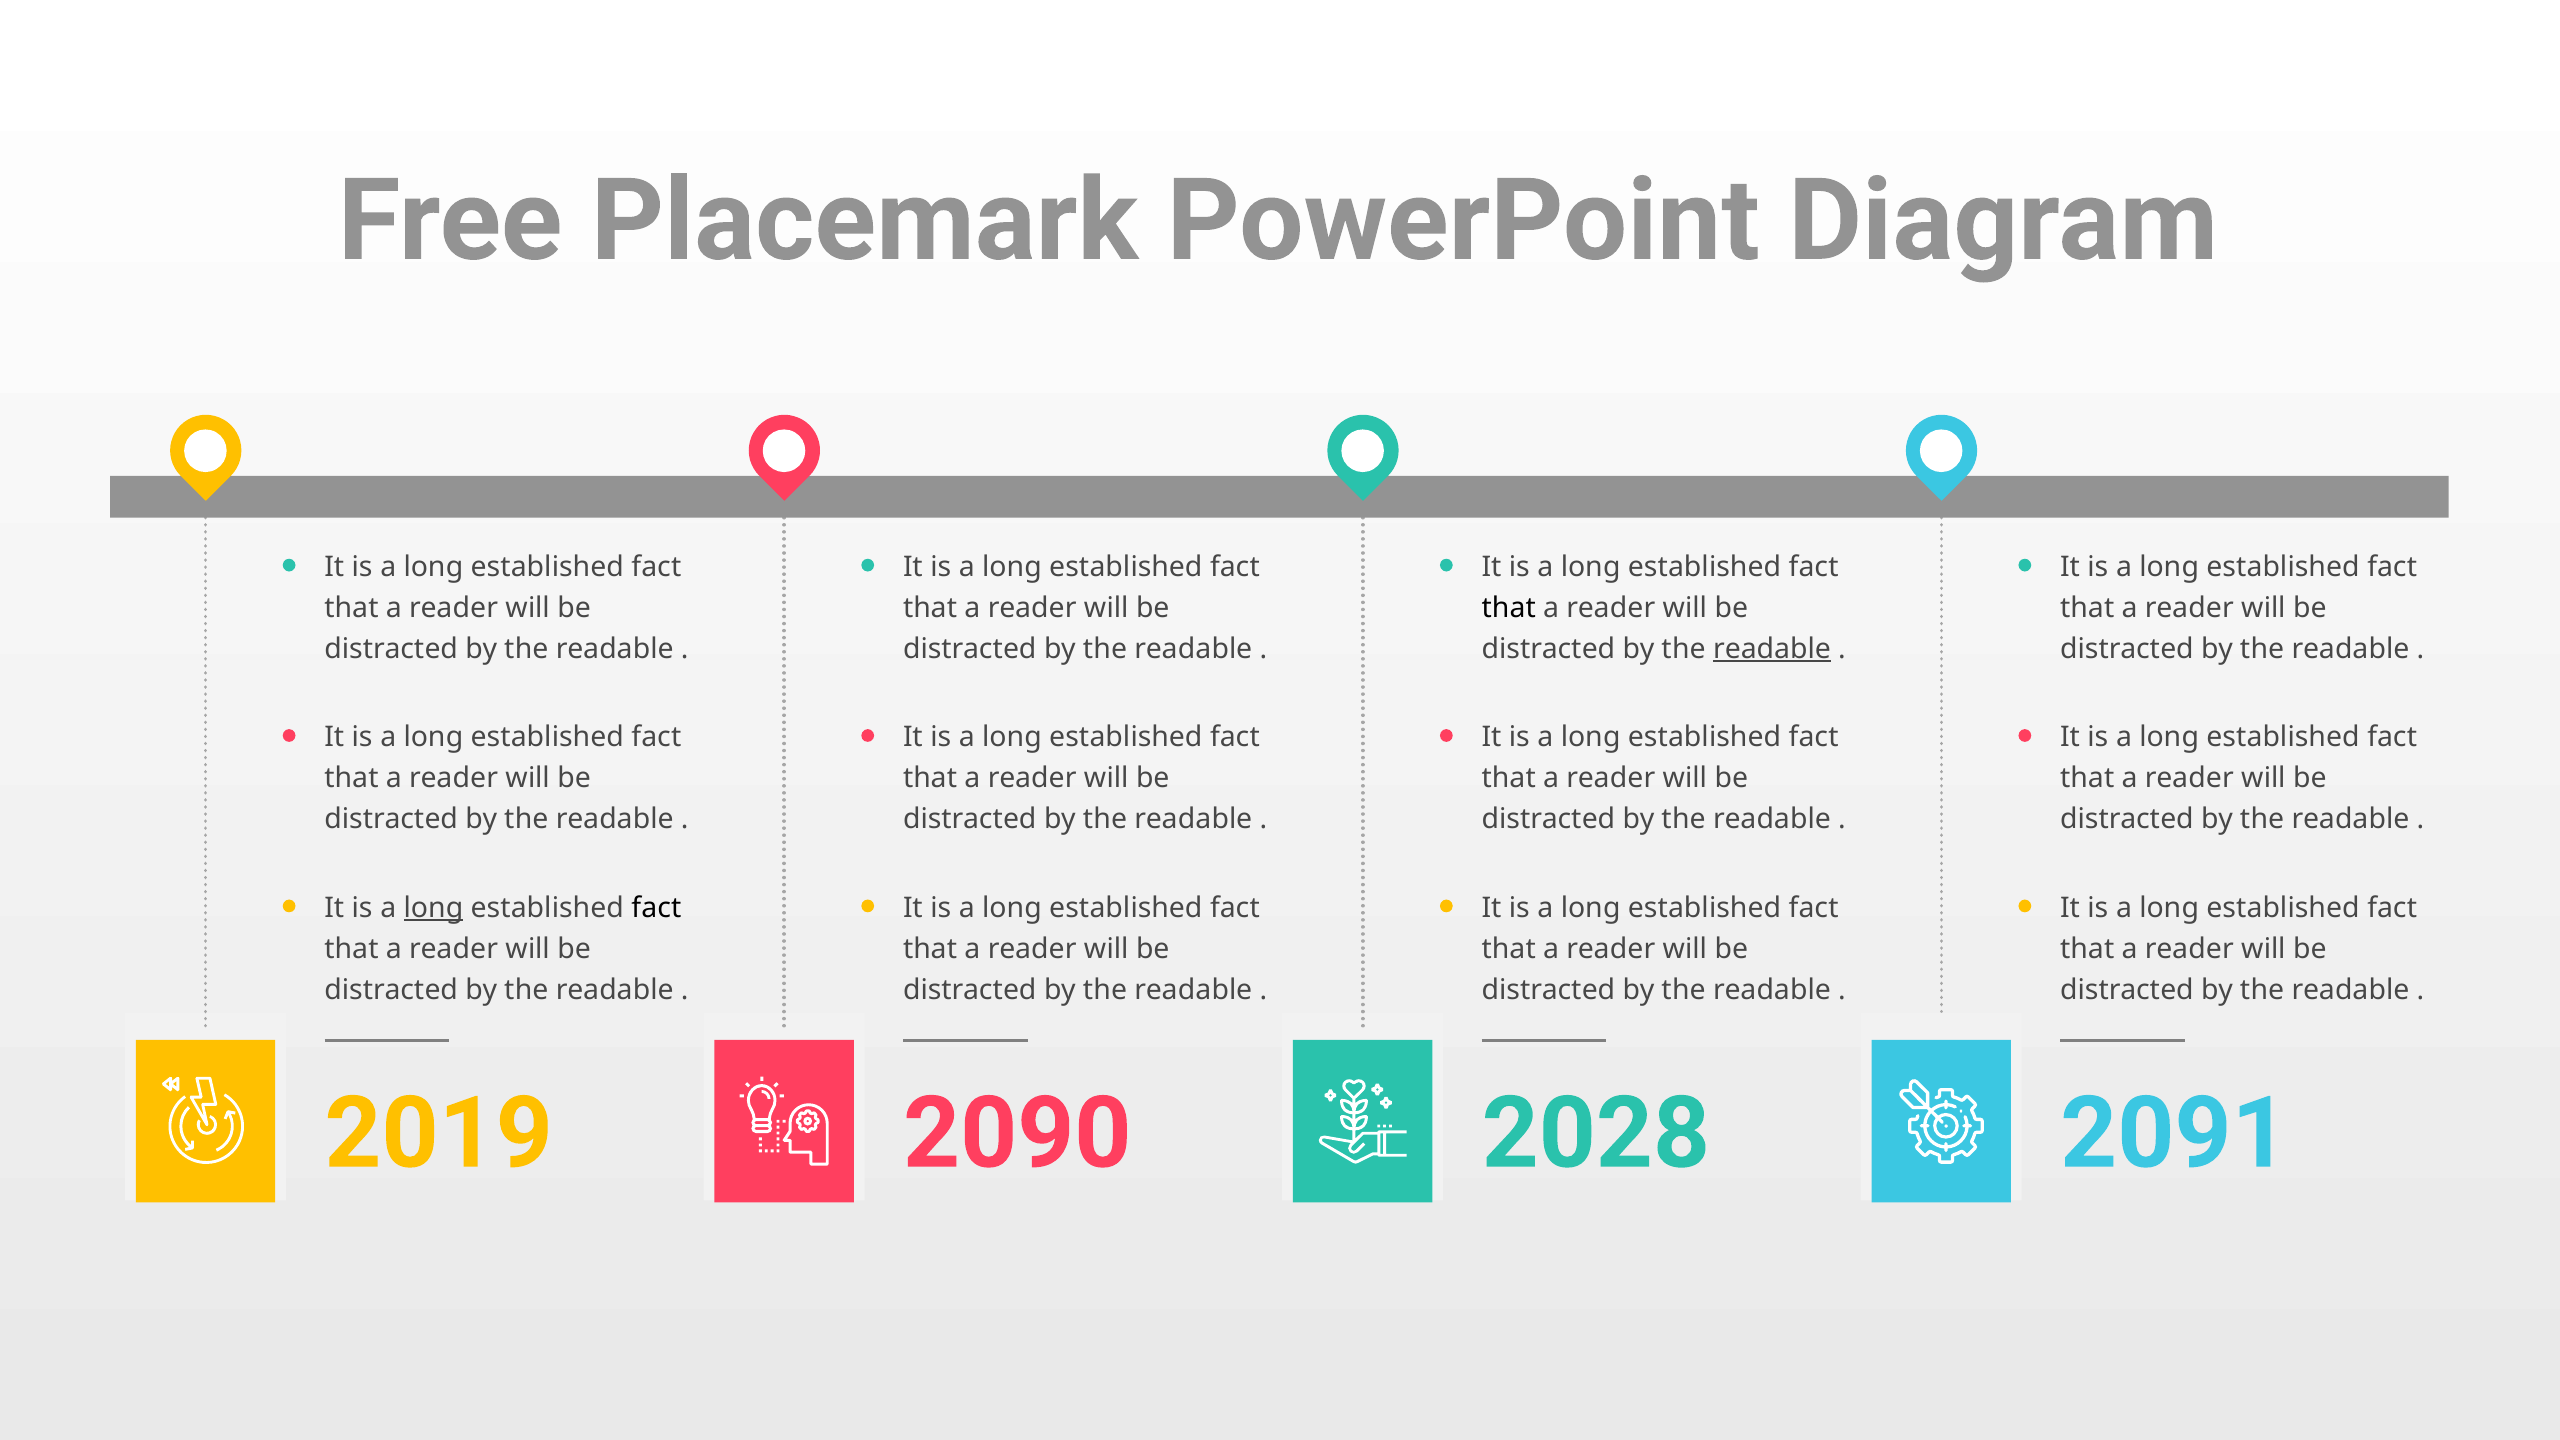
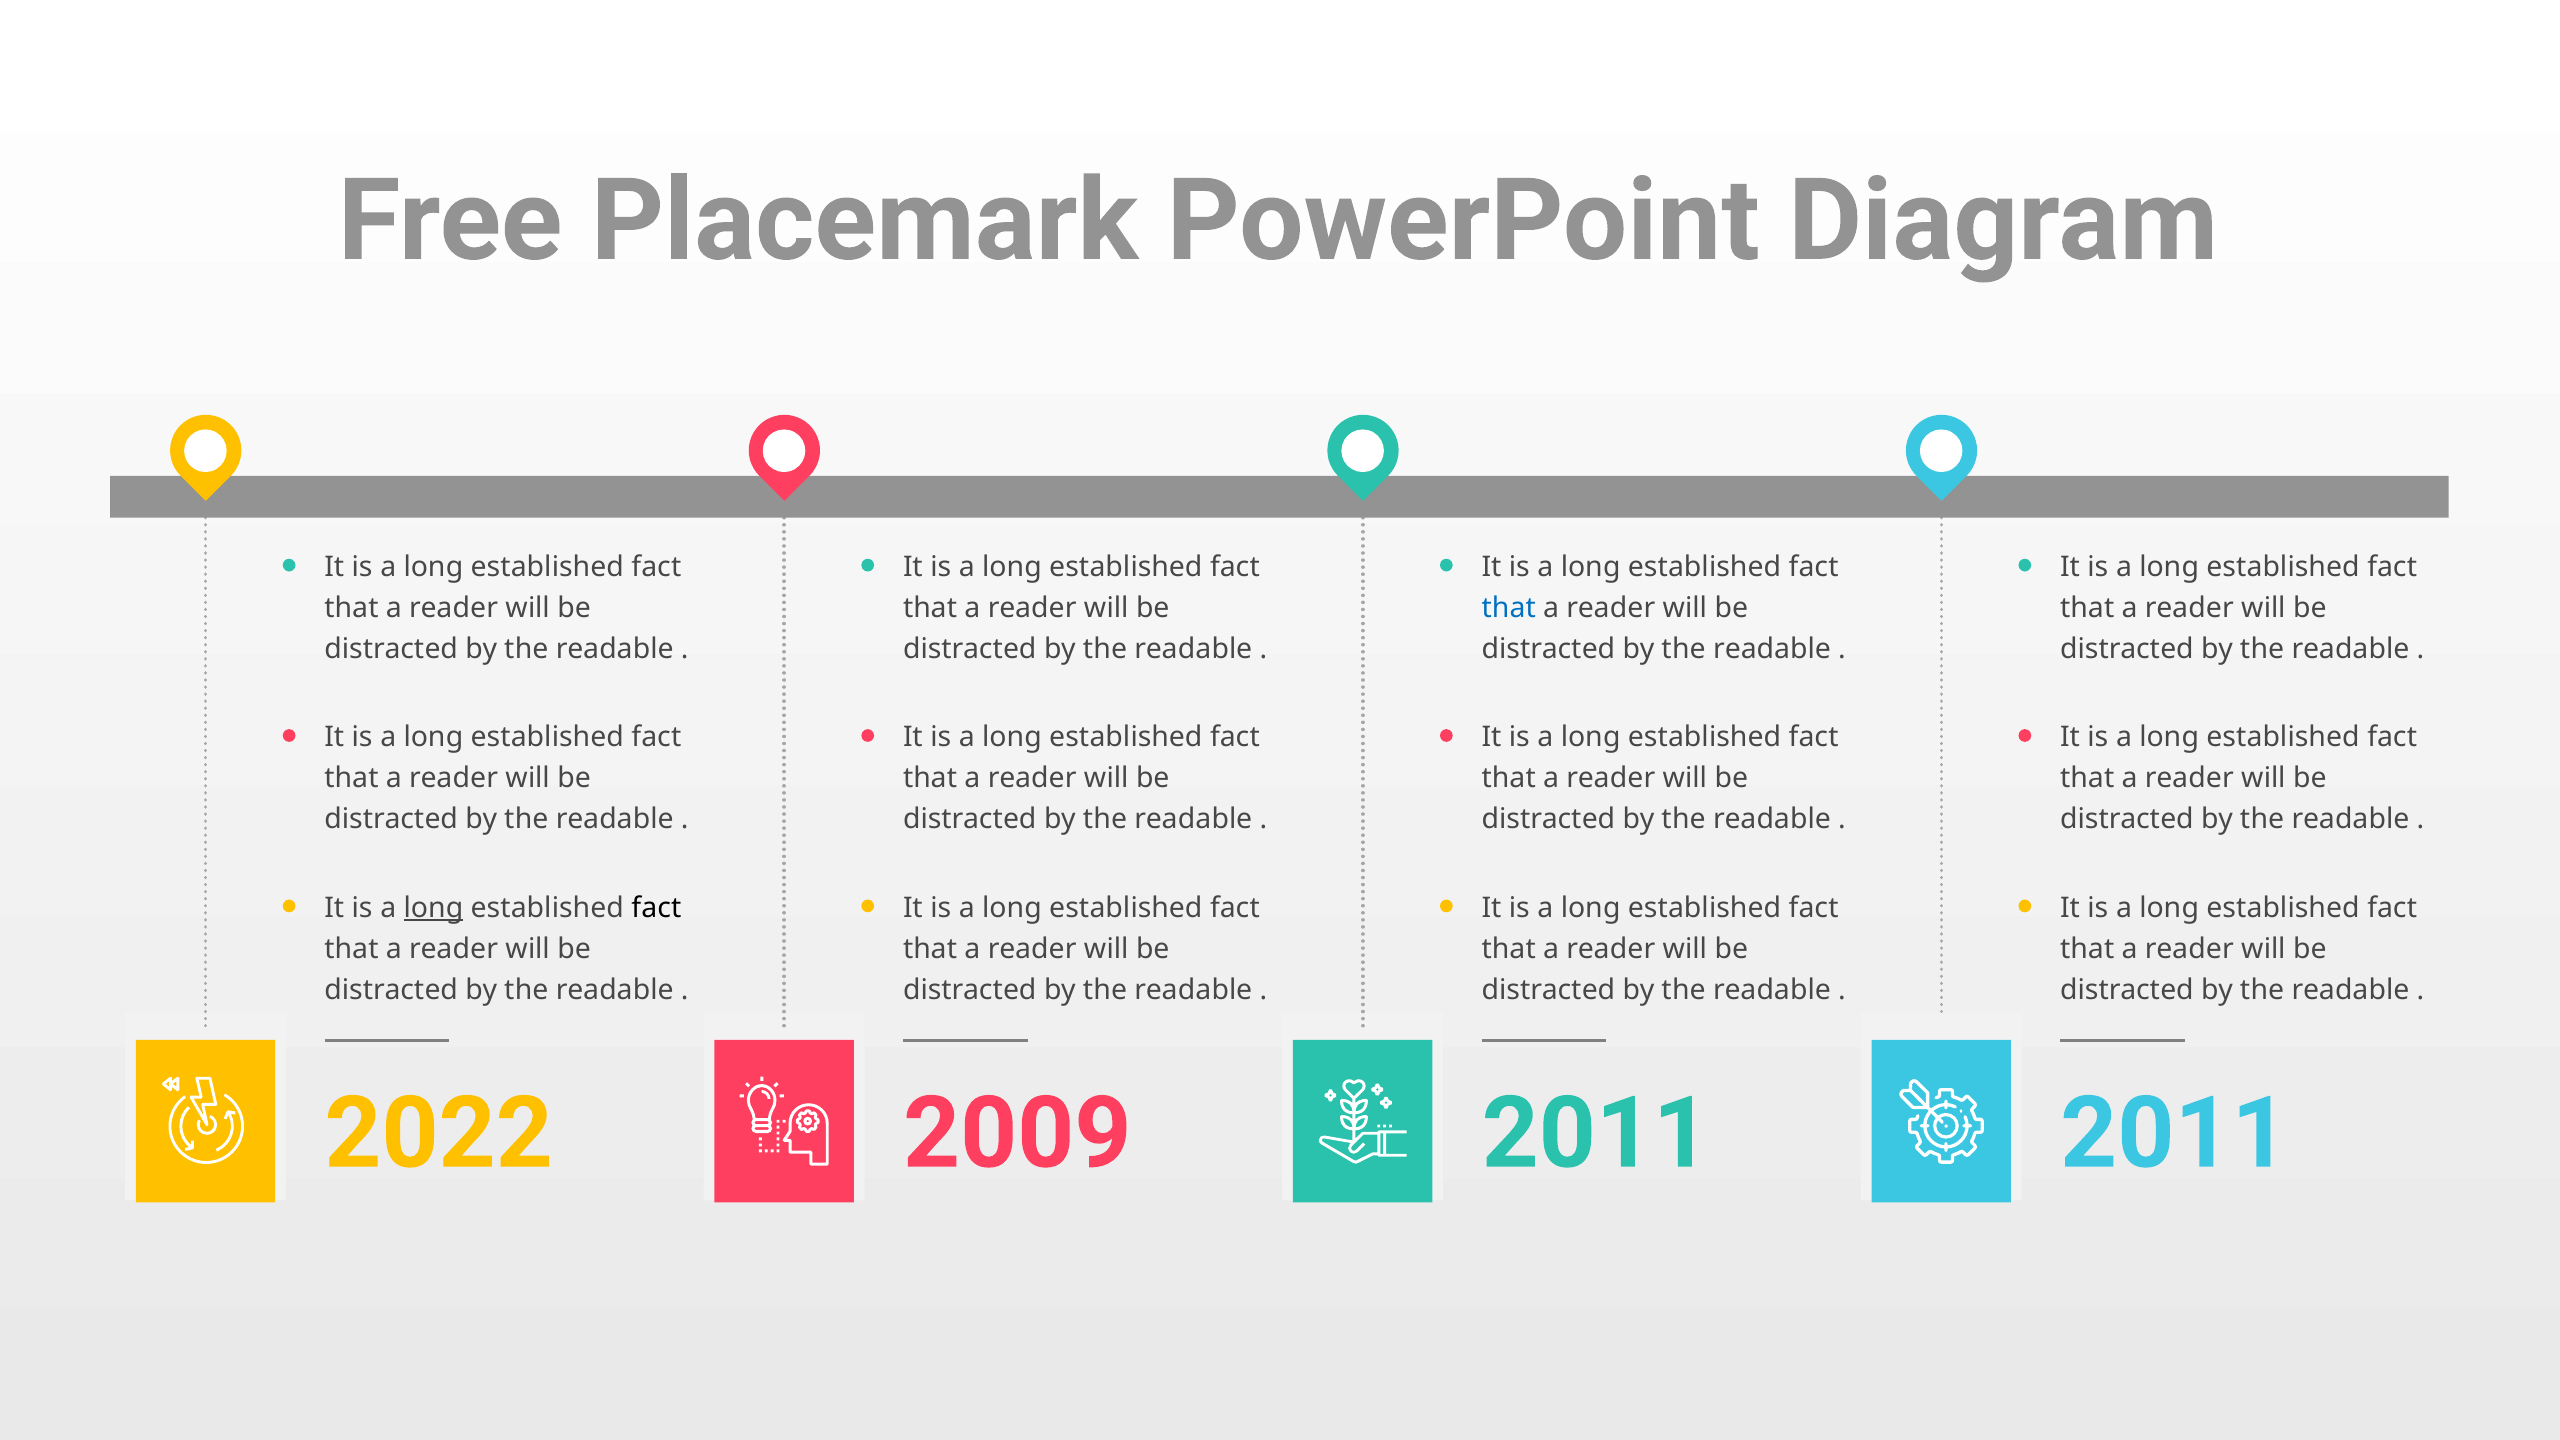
that colour: black -> blue (1509, 608)
readable underline: present -> none (1772, 649)
2019: 2019 -> 2022 (439, 1134)
2090: 2090 -> 2009 (1017, 1134)
2028: 2028 -> 2011 (1596, 1134)
2091: 2091 -> 2011 (2174, 1134)
